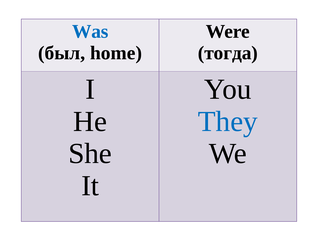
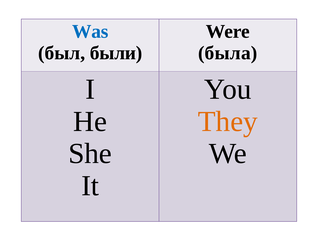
home: home -> были (116, 53)
тогда: тогда -> была (228, 53)
They colour: blue -> orange (228, 122)
